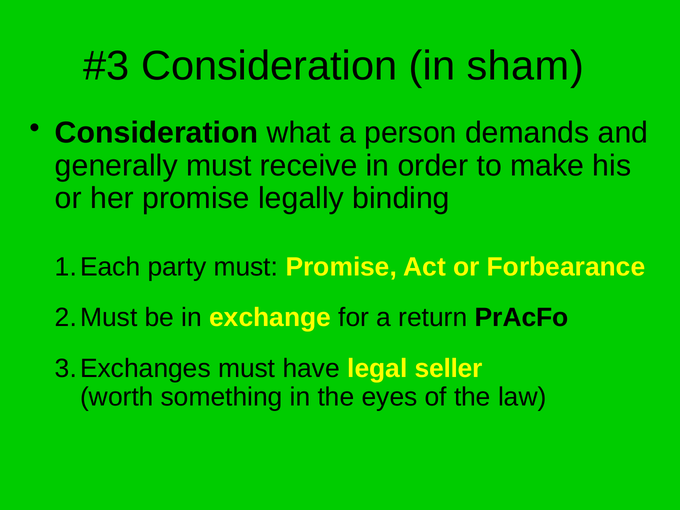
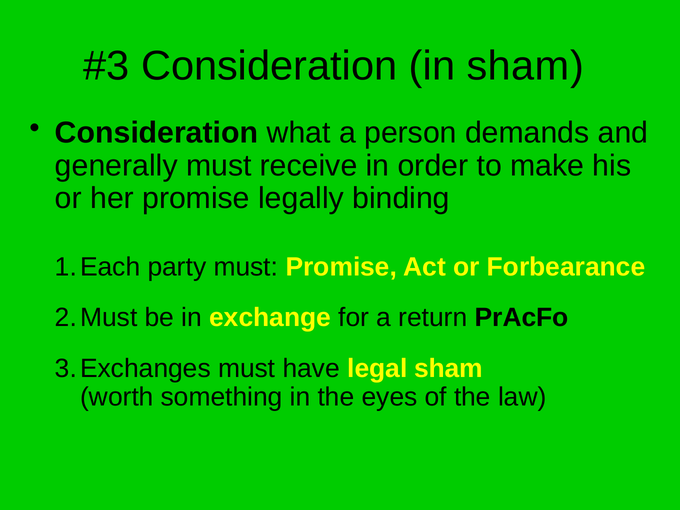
legal seller: seller -> sham (449, 369)
